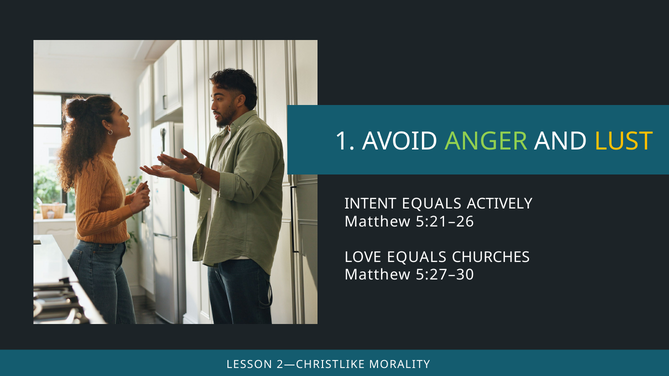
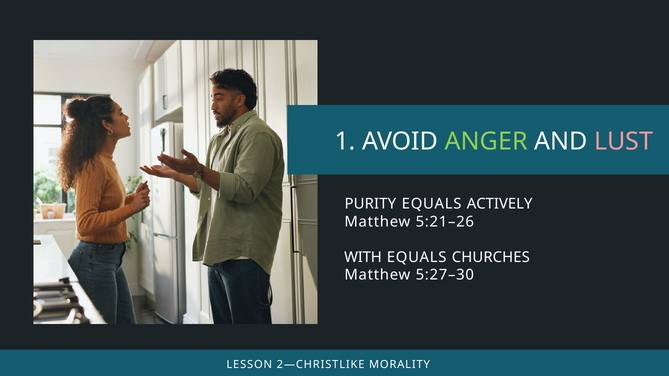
LUST colour: yellow -> pink (624, 142)
INTENT: INTENT -> PURITY (370, 204)
LOVE: LOVE -> WITH (363, 257)
